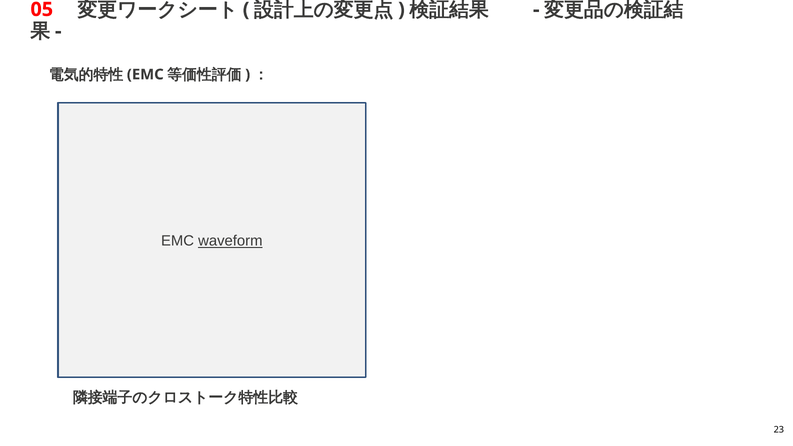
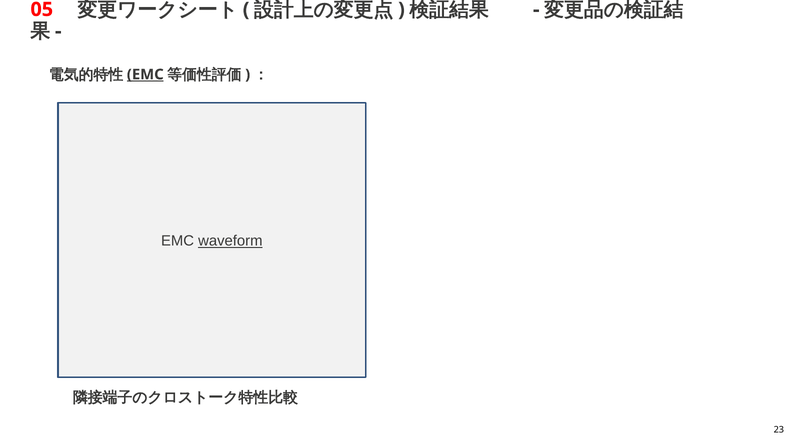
EMC underline: none -> present (145, 74)
